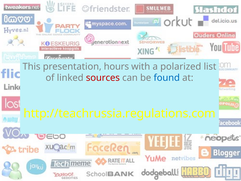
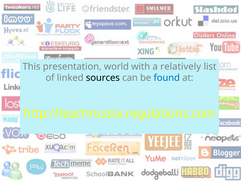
hours: hours -> world (116, 66)
polarized: polarized -> relatively (181, 66)
sources colour: red -> black (103, 78)
